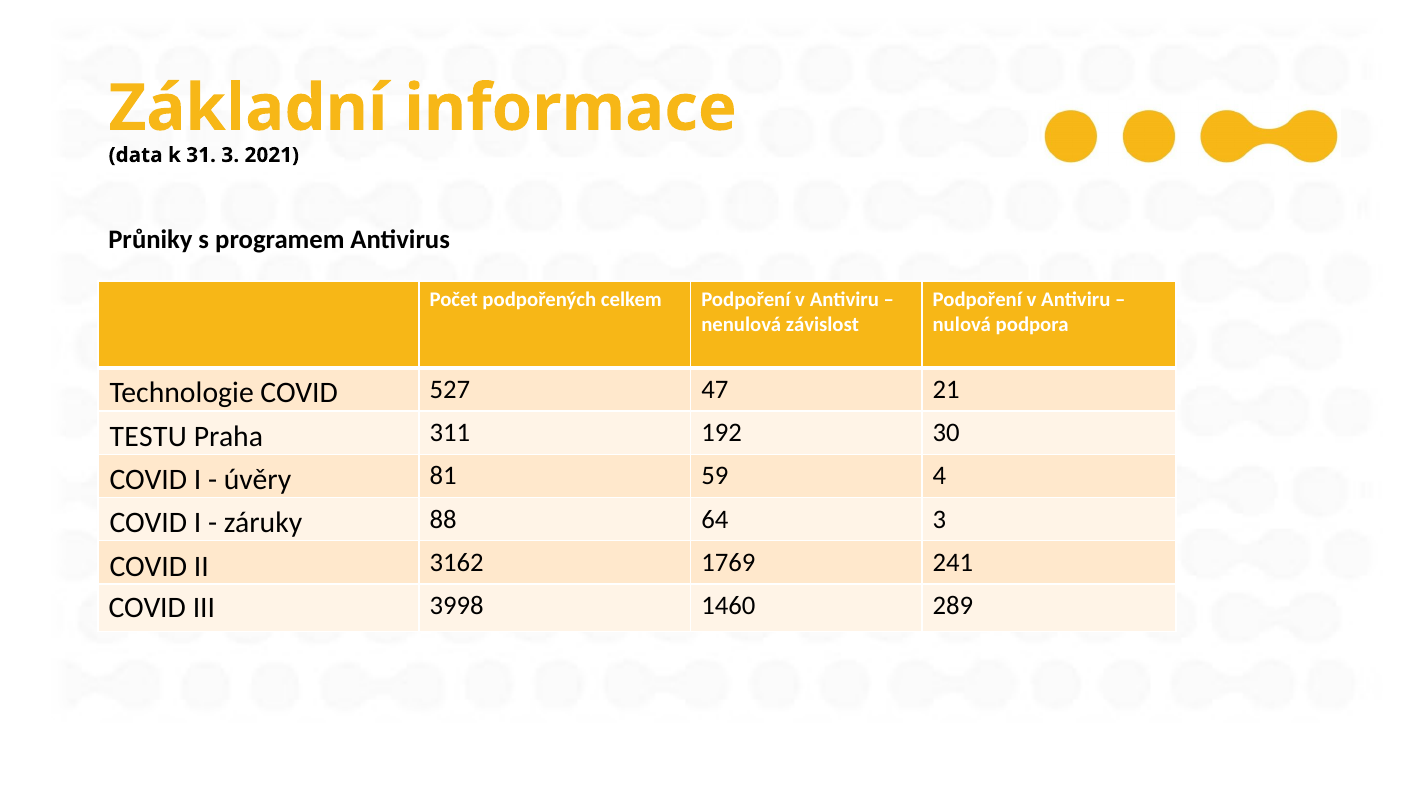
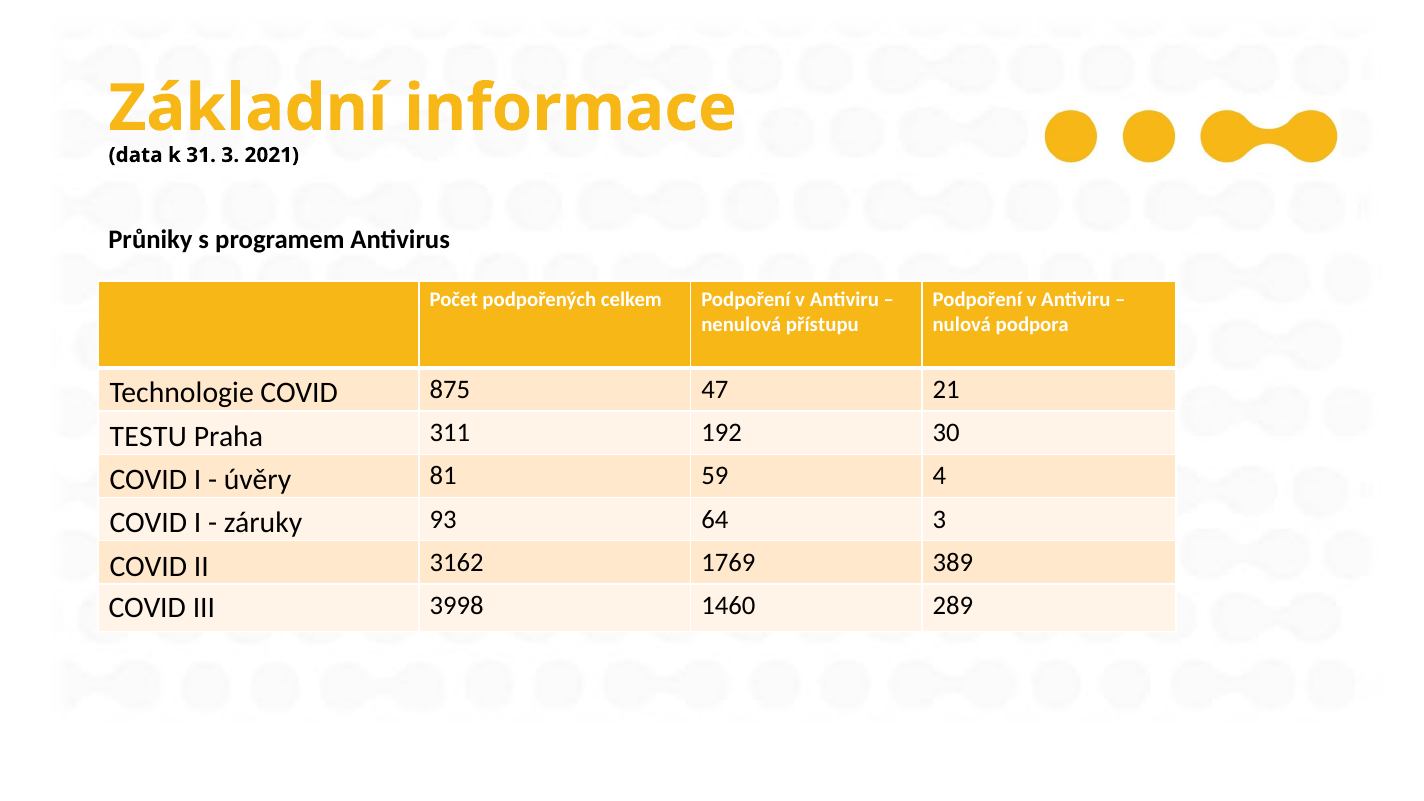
závislost: závislost -> přístupu (822, 325)
527: 527 -> 875 (450, 390)
88: 88 -> 93 (443, 519)
241: 241 -> 389 (953, 563)
